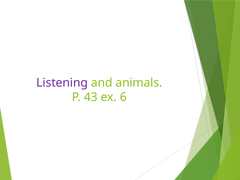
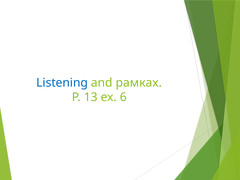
Listening colour: purple -> blue (62, 83)
animals: animals -> рамках (139, 83)
43: 43 -> 13 (91, 97)
